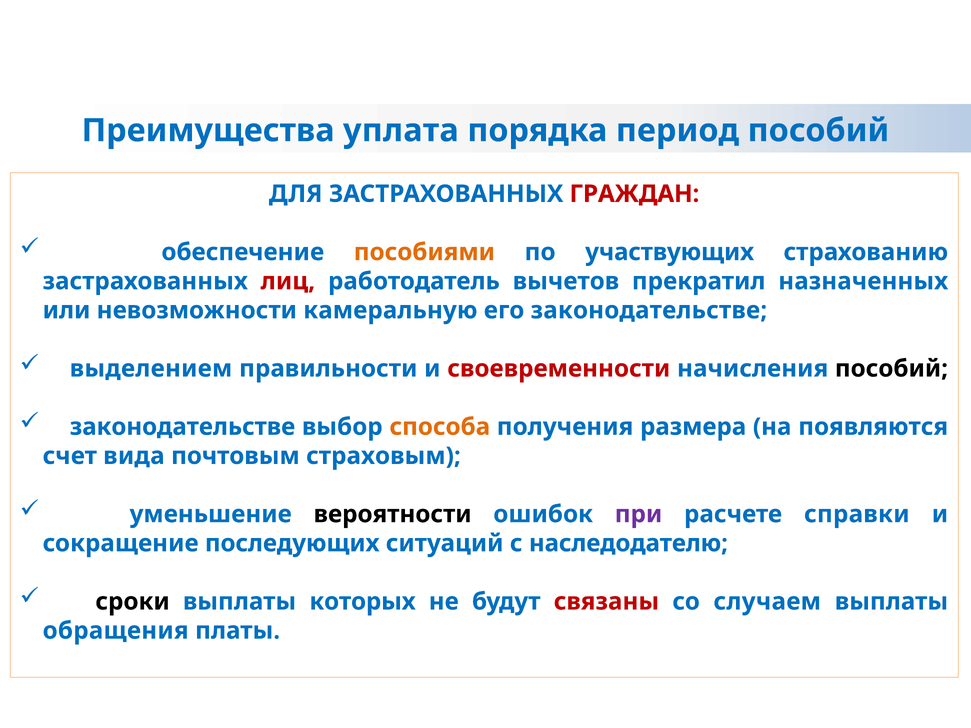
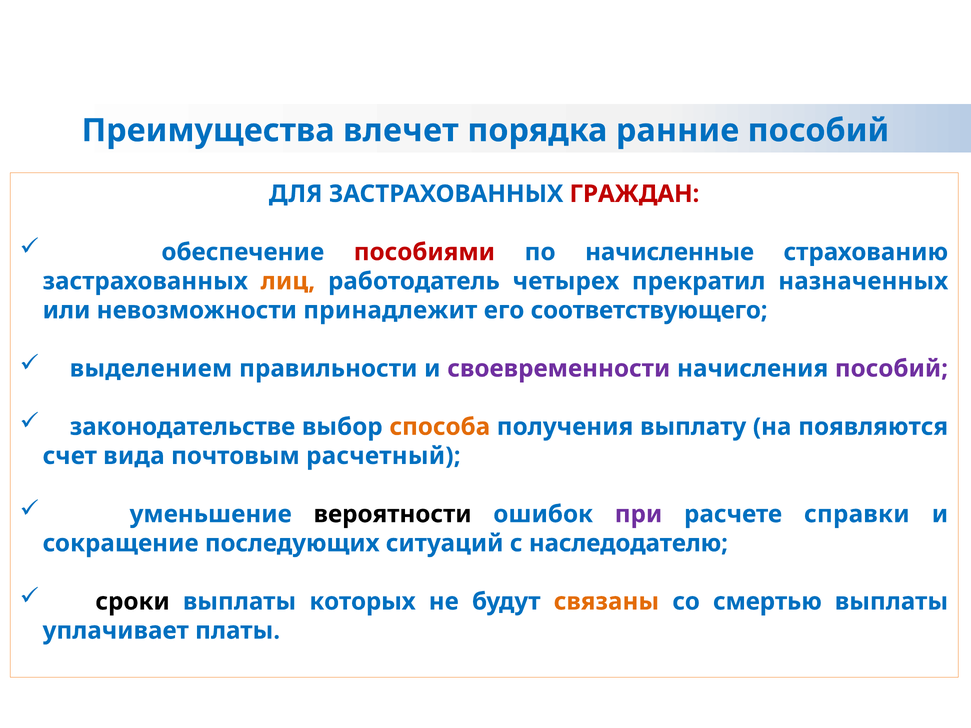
уплата: уплата -> влечет (401, 131)
период: период -> ранние (678, 131)
пособиями colour: orange -> red (424, 252)
участвующих: участвующих -> начисленные (670, 252)
лиц colour: red -> orange (288, 281)
вычетов: вычетов -> четырех (566, 281)
камеральную: камеральную -> принадлежит (390, 310)
его законодательстве: законодательстве -> соответствующего (649, 310)
своевременности colour: red -> purple (559, 369)
пособий colour: black -> purple (891, 369)
размера: размера -> выплату (693, 427)
страховым: страховым -> расчетный (383, 456)
связаны colour: red -> orange (606, 602)
случаем: случаем -> смертью (767, 602)
обращения: обращения -> уплачивает (116, 631)
